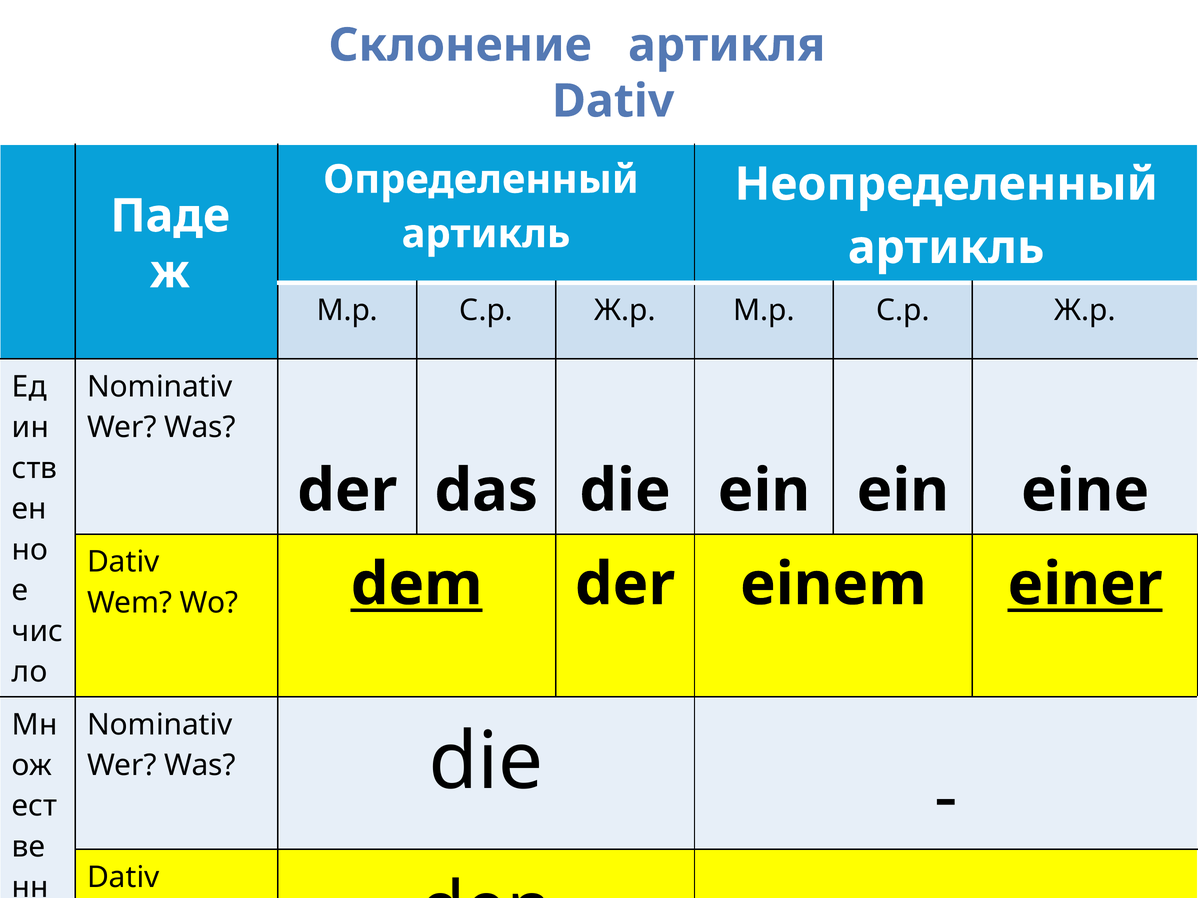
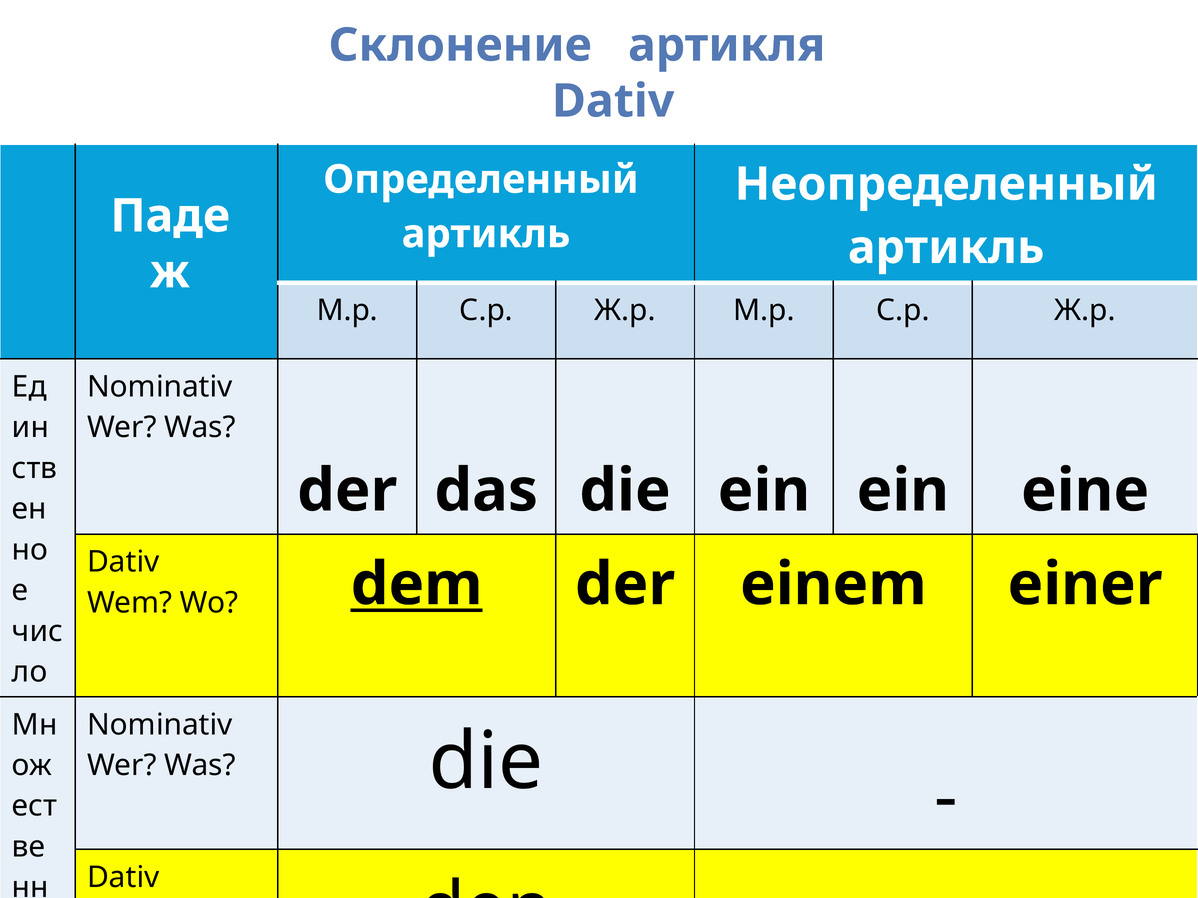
einer underline: present -> none (1085, 585)
